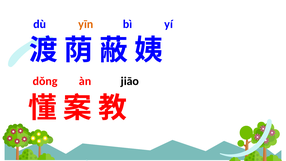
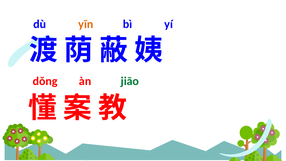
jiāo colour: black -> green (130, 81)
